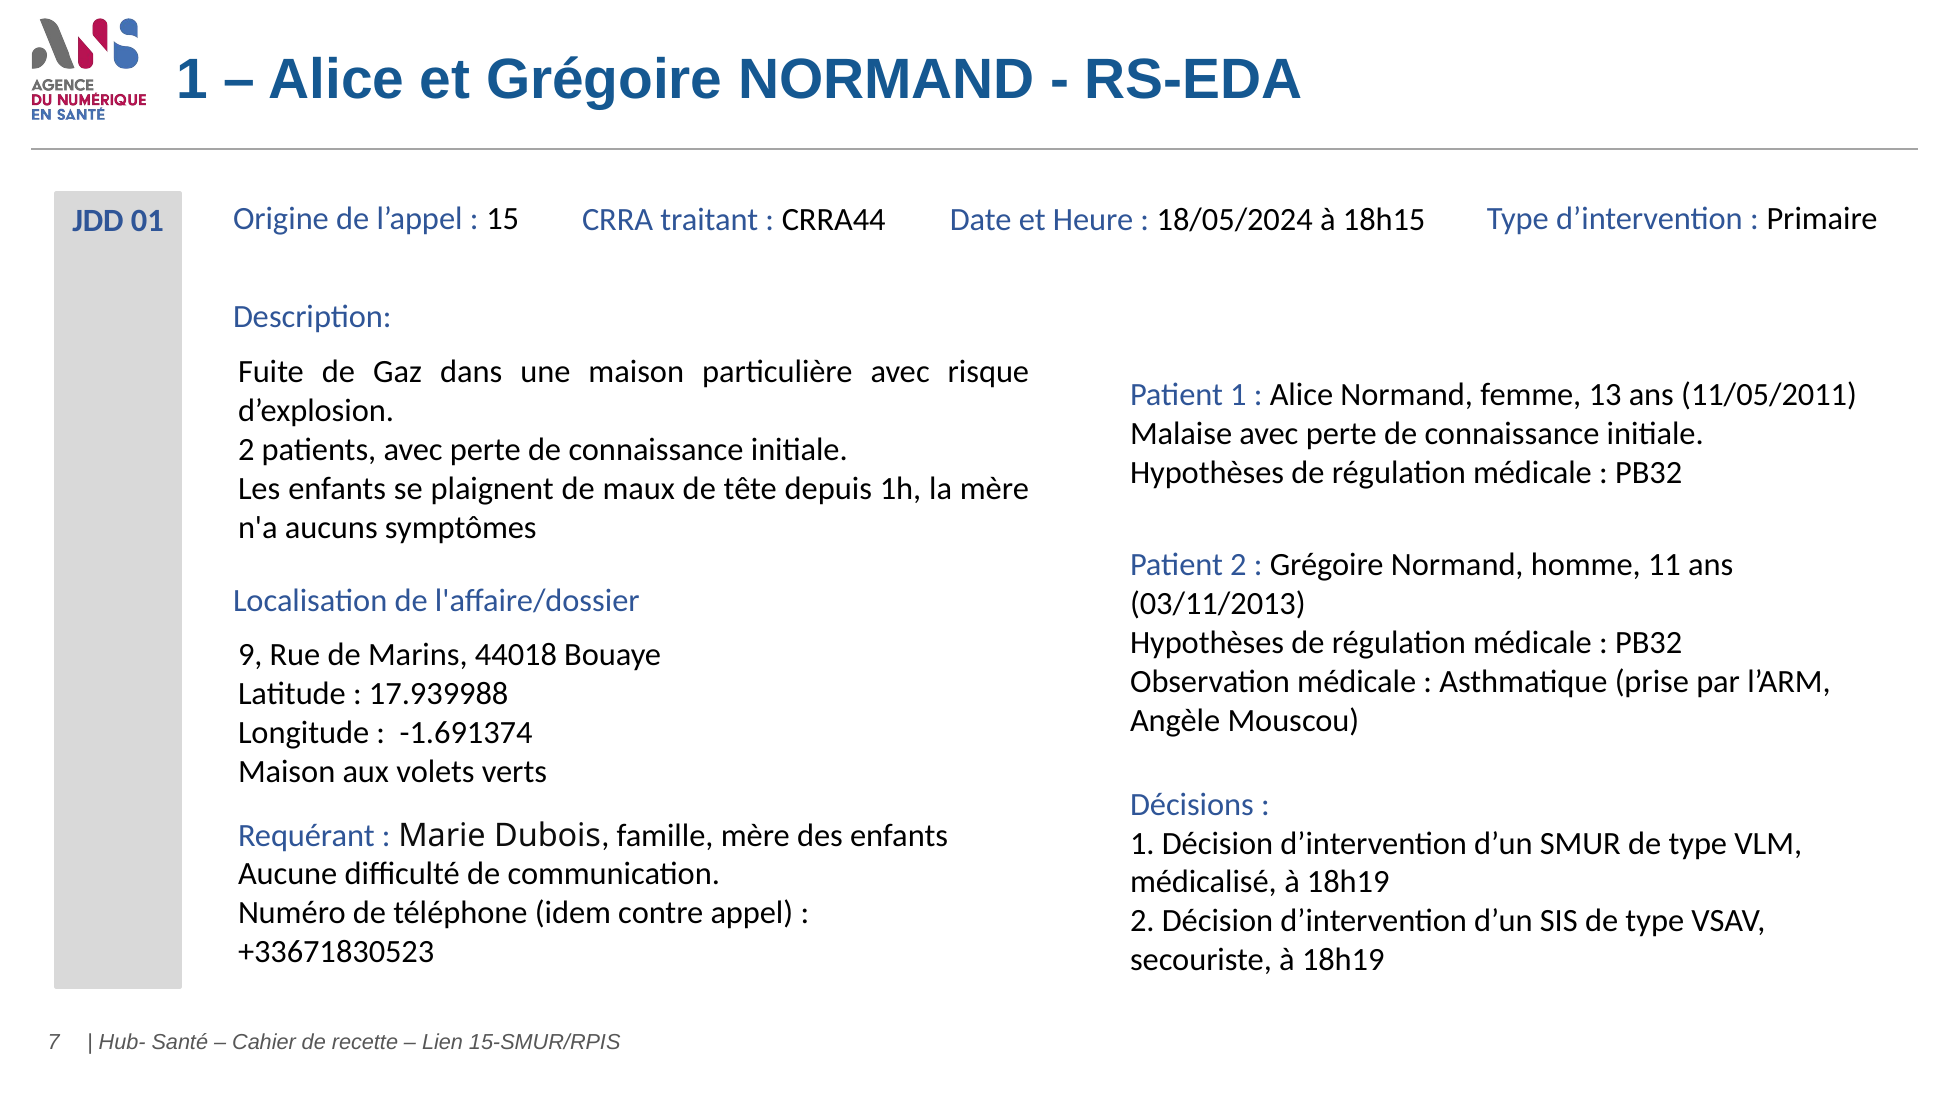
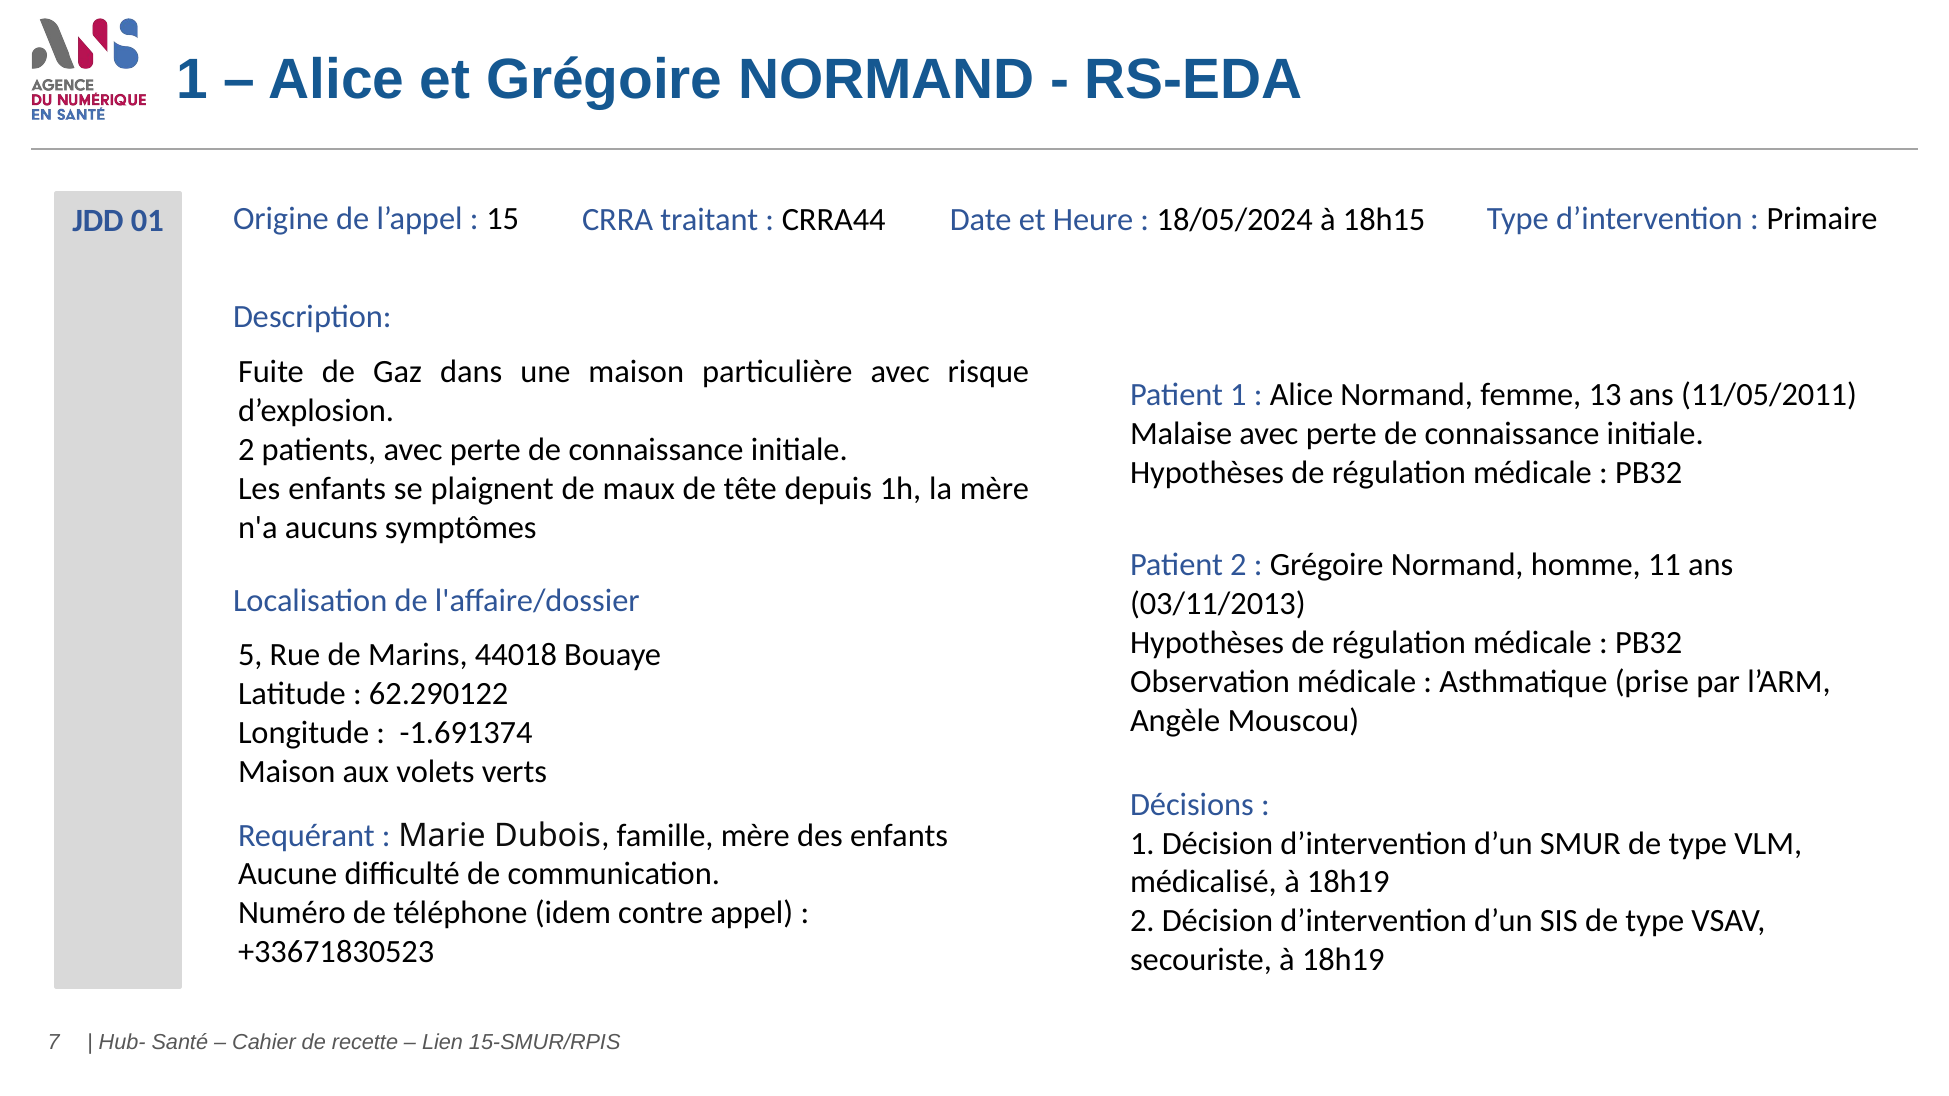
9: 9 -> 5 (250, 655)
17.939988: 17.939988 -> 62.290122 (439, 694)
